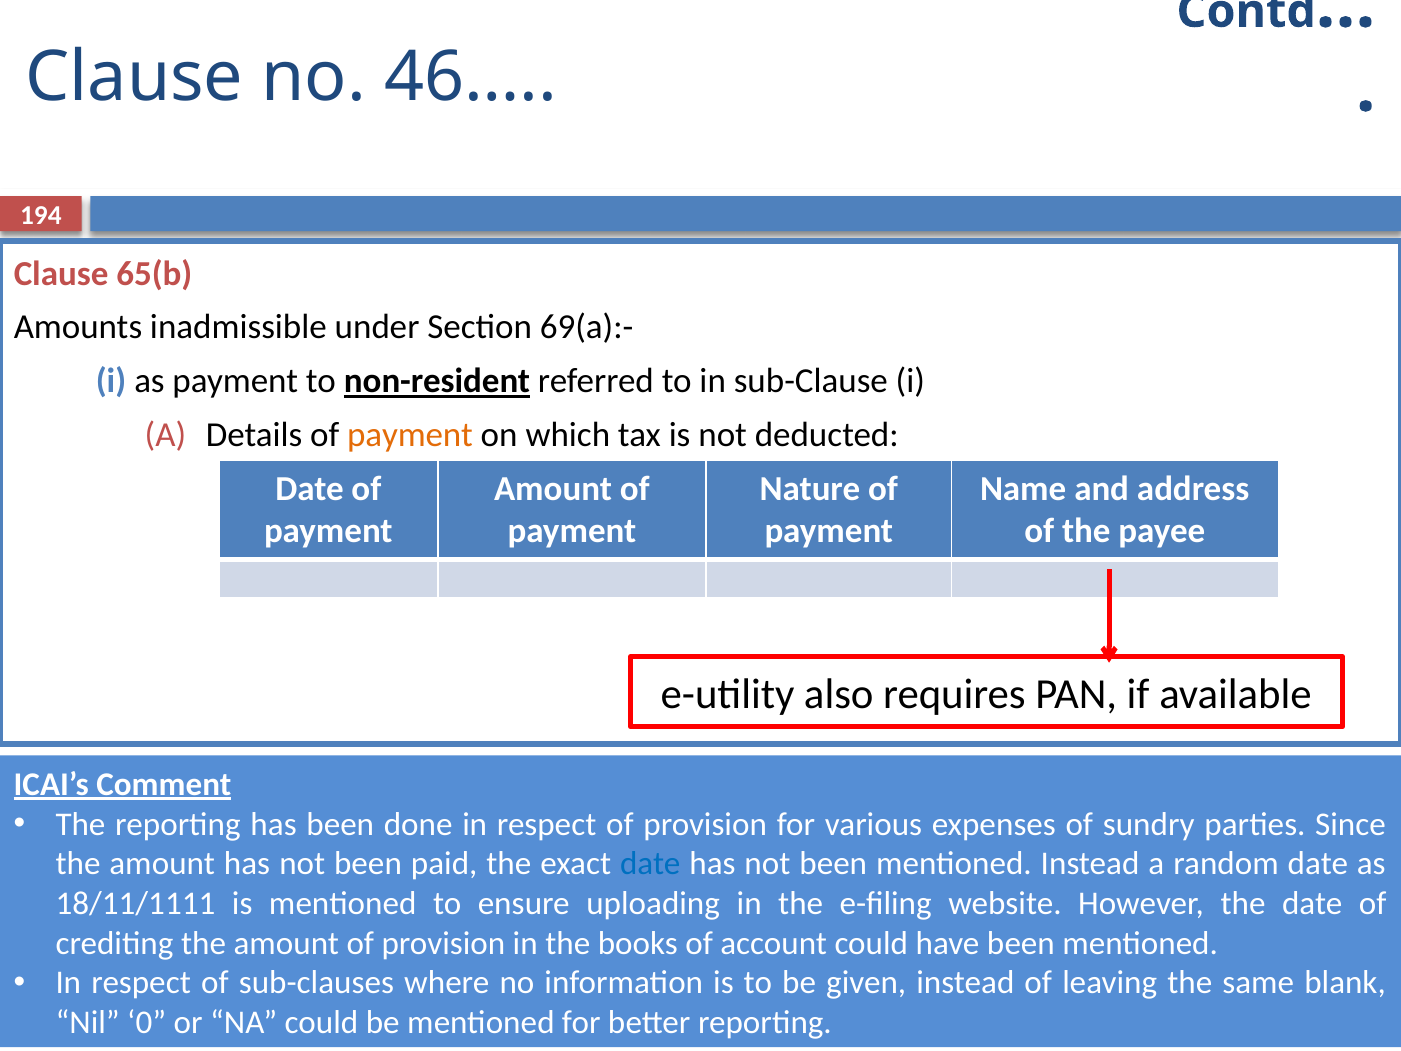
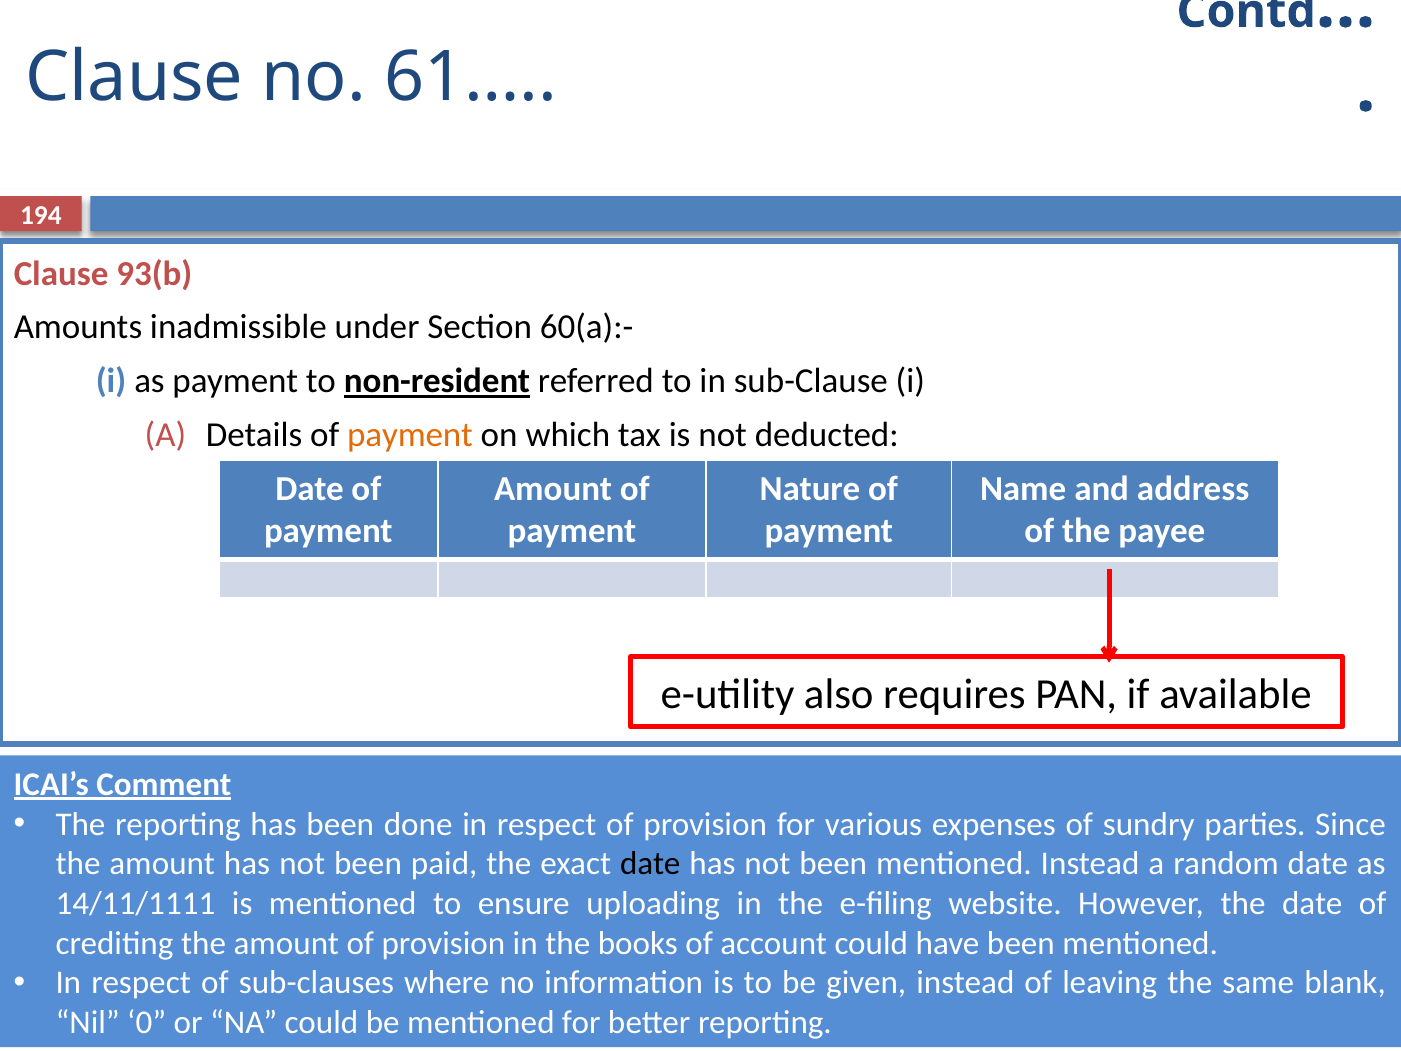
46…: 46… -> 61… (471, 77)
65(b: 65(b -> 93(b (154, 273)
69(a):-: 69(a):- -> 60(a):- (587, 327)
date colour: blue -> black (650, 864)
18/11/1111: 18/11/1111 -> 14/11/1111 (135, 903)
